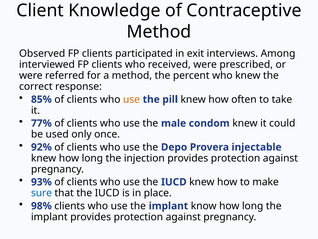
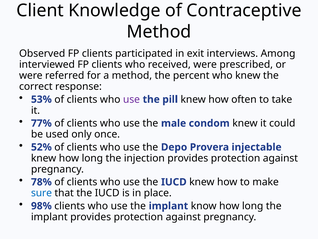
85%: 85% -> 53% (41, 99)
use colour: orange -> purple (131, 99)
92%: 92% -> 52% (41, 147)
93%: 93% -> 78% (41, 182)
